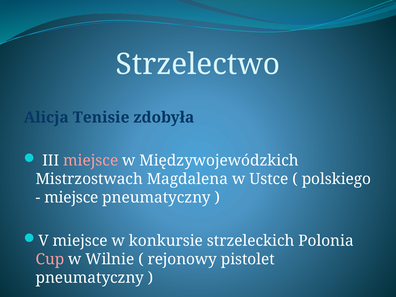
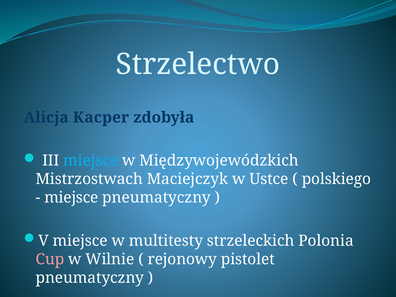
Tenisie: Tenisie -> Kacper (101, 117)
miejsce colour: pink -> light blue (91, 161)
Magdalena: Magdalena -> Maciejczyk (187, 179)
konkursie: konkursie -> multitesty (166, 241)
